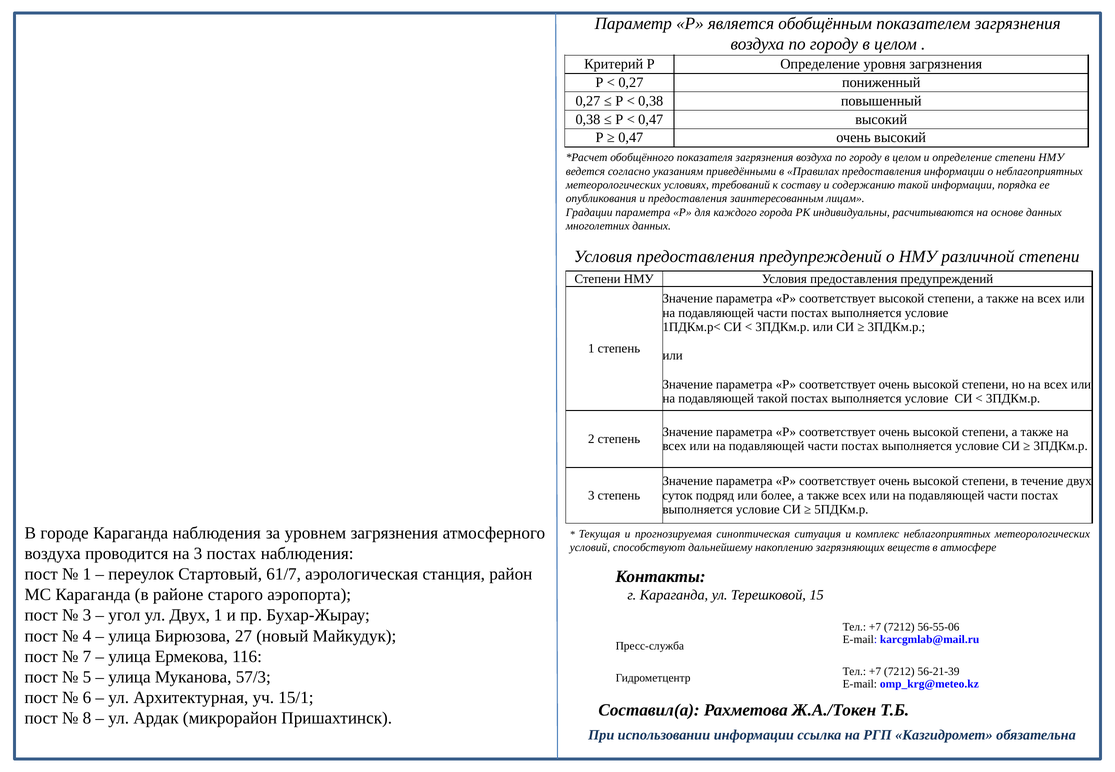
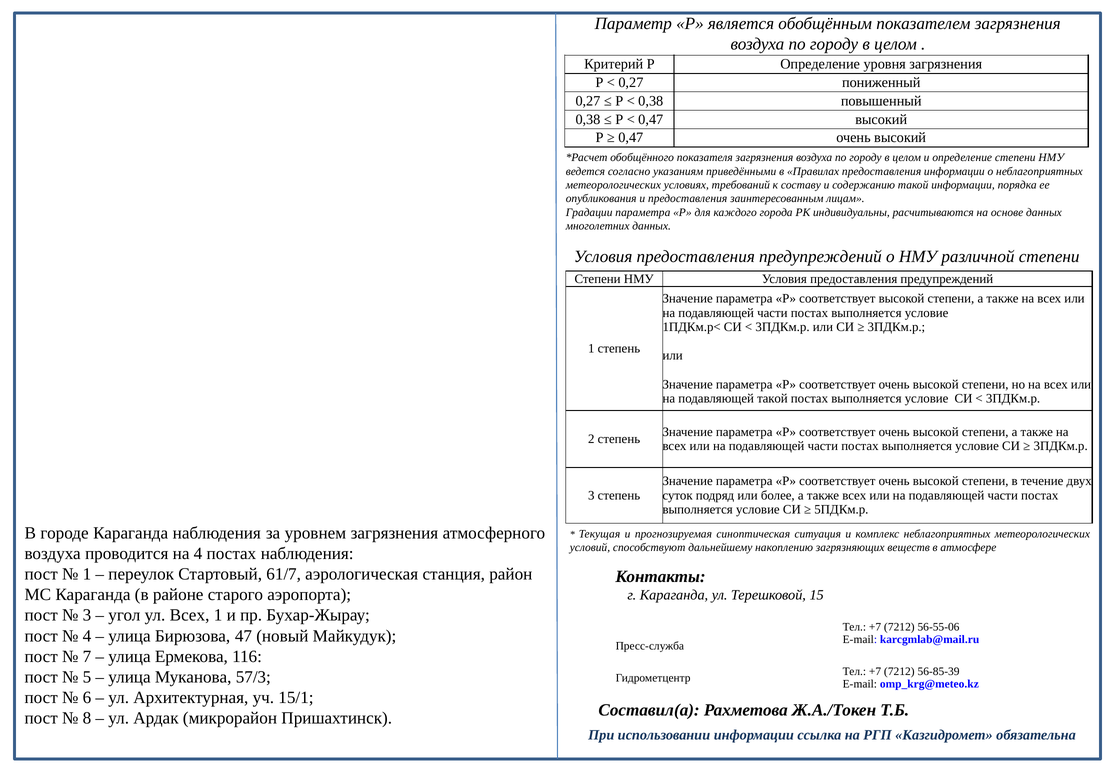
на 3: 3 -> 4 (198, 553)
ул Двух: Двух -> Всех (190, 615)
27: 27 -> 47 (243, 636)
56-21-39: 56-21-39 -> 56-85-39 (939, 671)
